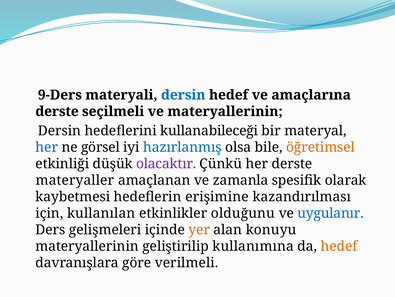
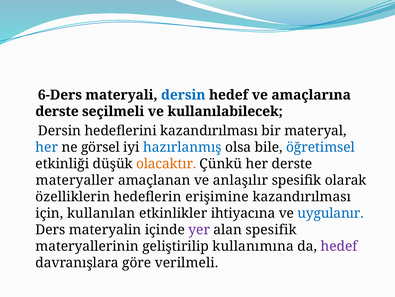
9-Ders: 9-Ders -> 6-Ders (60, 95)
ve materyallerinin: materyallerinin -> kullanılabilecek (225, 111)
hedeflerini kullanabileceği: kullanabileceği -> kazandırılması (209, 130)
öğretimsel colour: orange -> blue (321, 147)
olacaktır colour: purple -> orange (166, 163)
zamanla: zamanla -> anlaşılır (240, 180)
kaybetmesi: kaybetmesi -> özelliklerin (73, 196)
olduğunu: olduğunu -> ihtiyacına (243, 213)
gelişmeleri: gelişmeleri -> materyalin (105, 229)
yer colour: orange -> purple (199, 229)
alan konuyu: konuyu -> spesifik (271, 229)
hedef colour: orange -> purple (339, 246)
